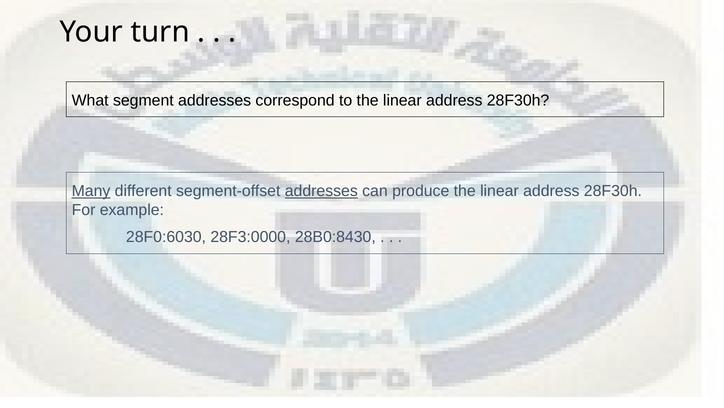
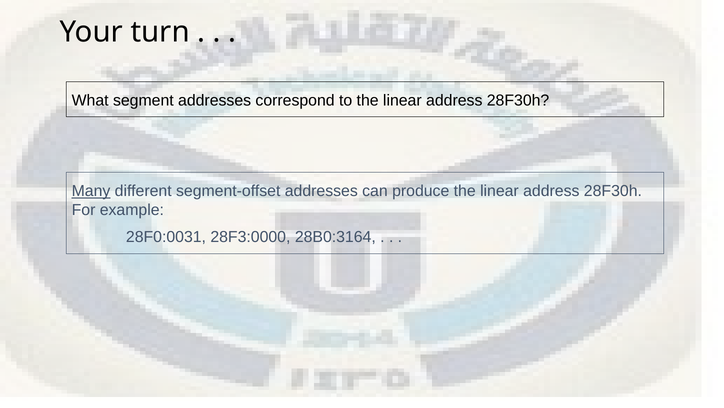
addresses underline: present -> none (321, 191)
28F0:6030: 28F0:6030 -> 28F0:0031 (166, 237)
28B0:8430: 28B0:8430 -> 28B0:3164 (335, 237)
